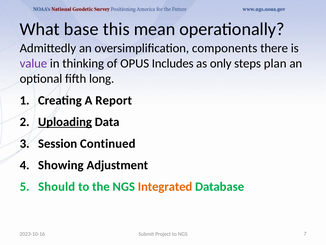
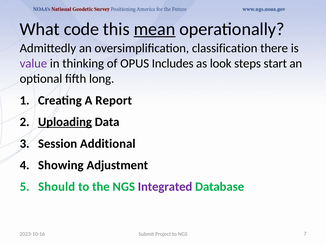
base: base -> code (81, 29)
mean underline: none -> present (155, 29)
components: components -> classification (225, 48)
only: only -> look (221, 63)
plan: plan -> start (275, 63)
Continued: Continued -> Additional (108, 143)
Integrated colour: orange -> purple (165, 186)
